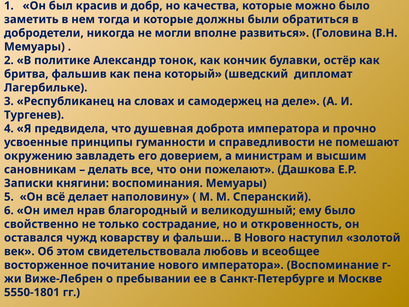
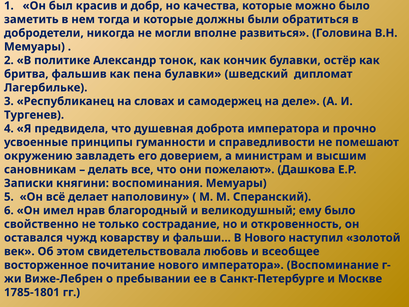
пена который: который -> булавки (193, 74)
5550-1801: 5550-1801 -> 1785-1801 (32, 292)
